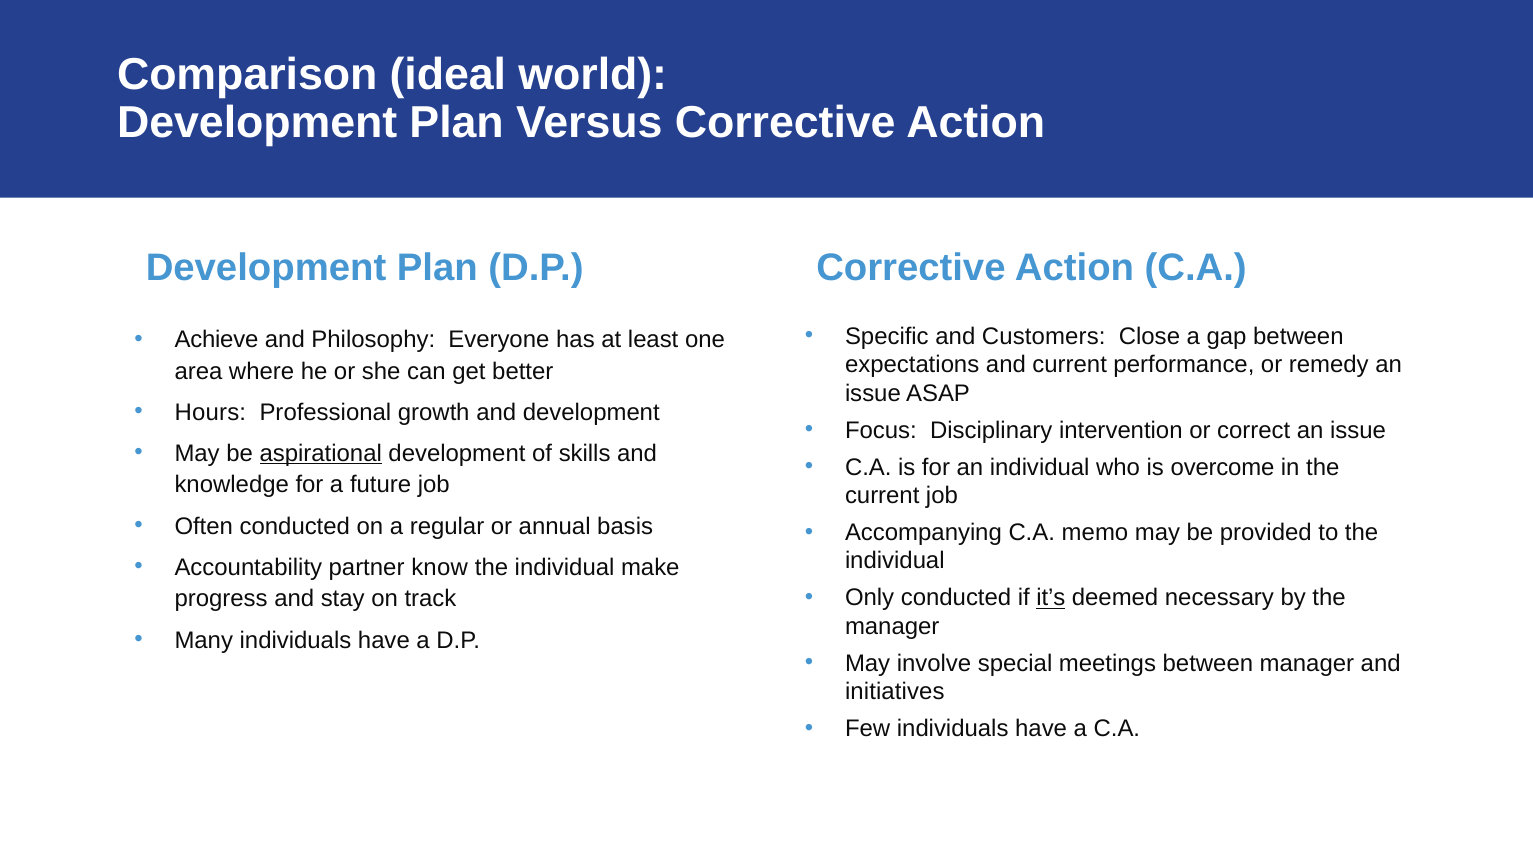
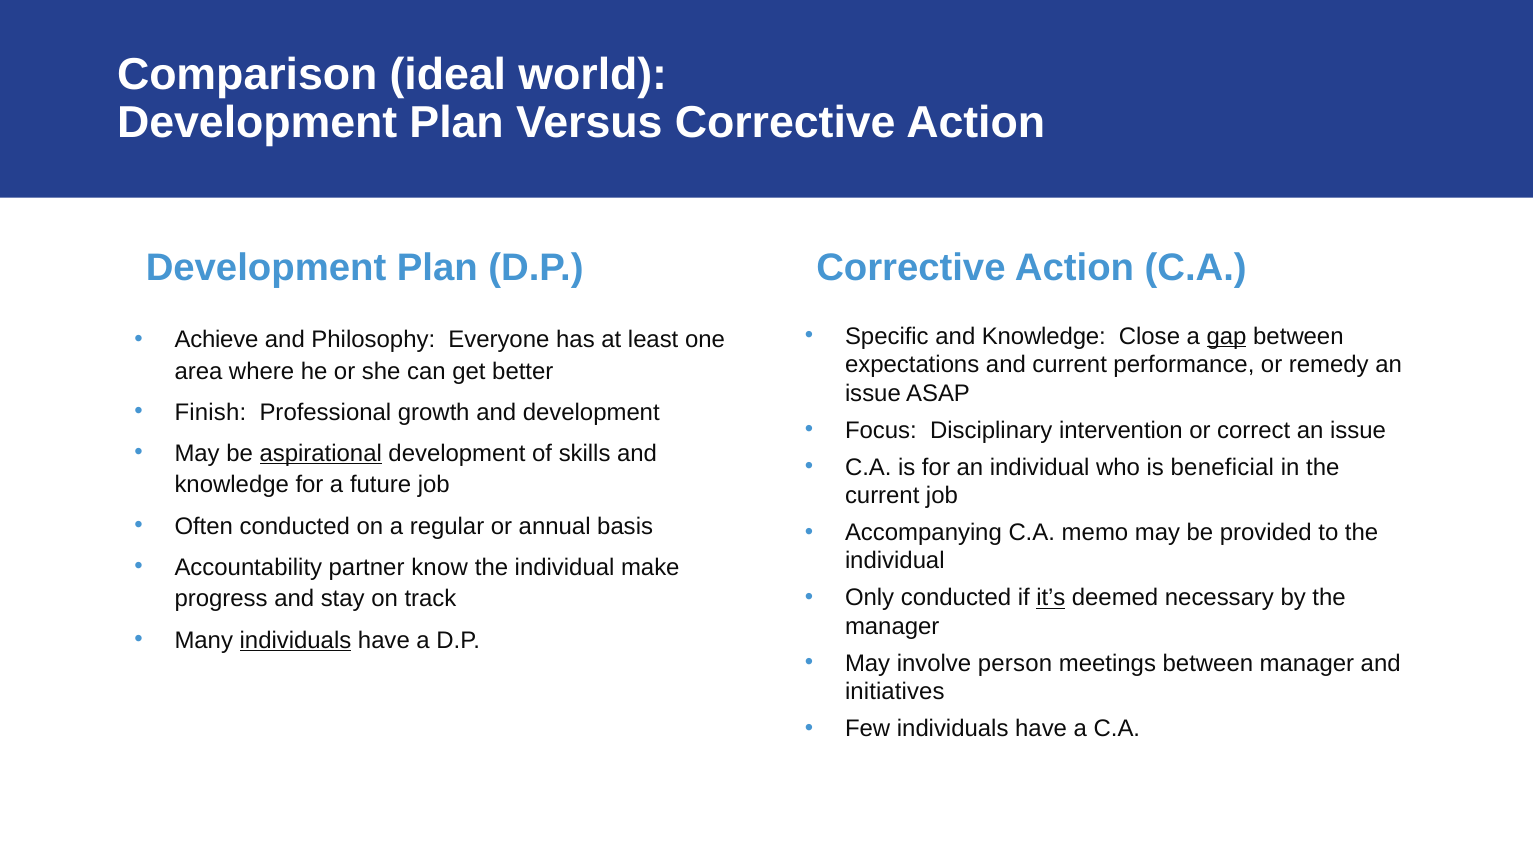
Customers: Customers -> Knowledge (1044, 336)
gap underline: none -> present (1227, 336)
Hours: Hours -> Finish (210, 412)
overcome: overcome -> beneficial (1222, 467)
individuals underline: none -> present (295, 640)
special: special -> person (1015, 664)
